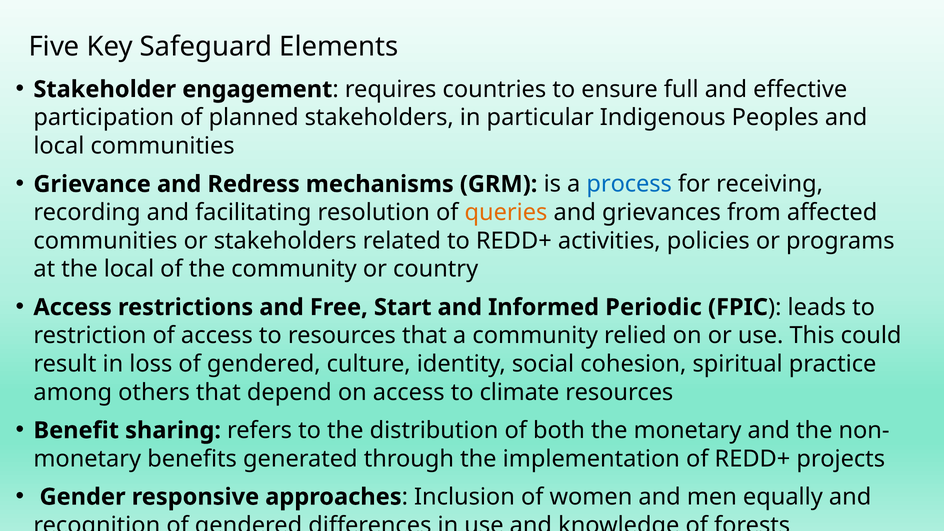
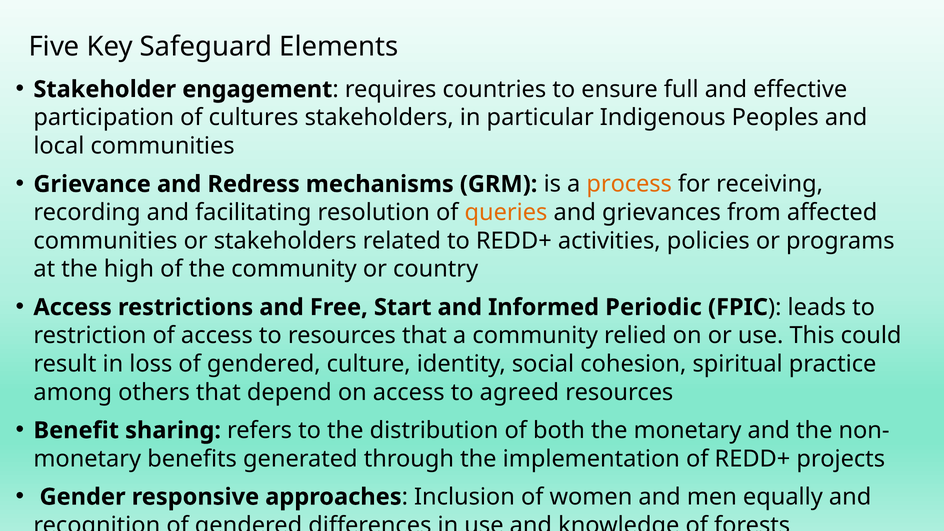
planned: planned -> cultures (254, 118)
process colour: blue -> orange (629, 184)
the local: local -> high (129, 269)
climate: climate -> agreed (519, 392)
